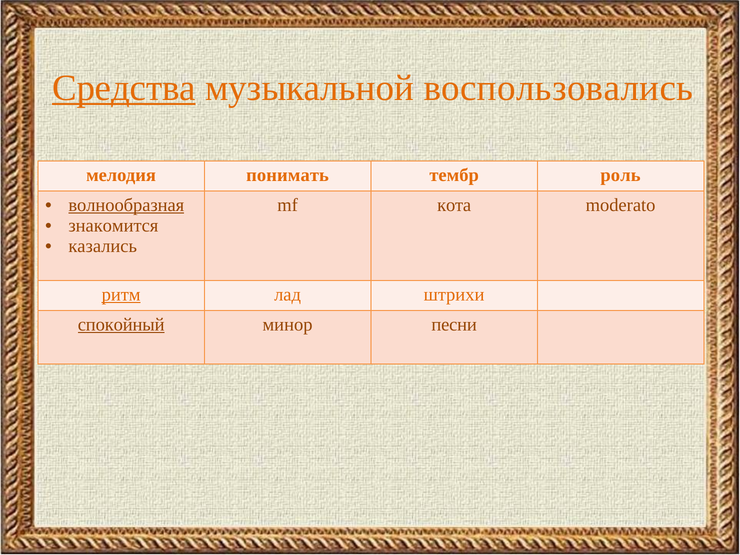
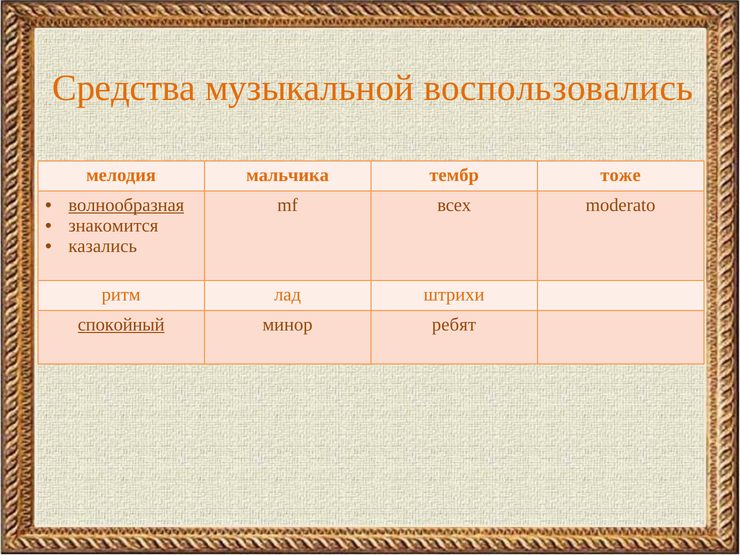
Средства underline: present -> none (124, 88)
понимать: понимать -> мальчика (288, 175)
роль: роль -> тоже (621, 175)
кота: кота -> всех (454, 205)
ритм underline: present -> none (121, 294)
песни: песни -> ребят (454, 324)
